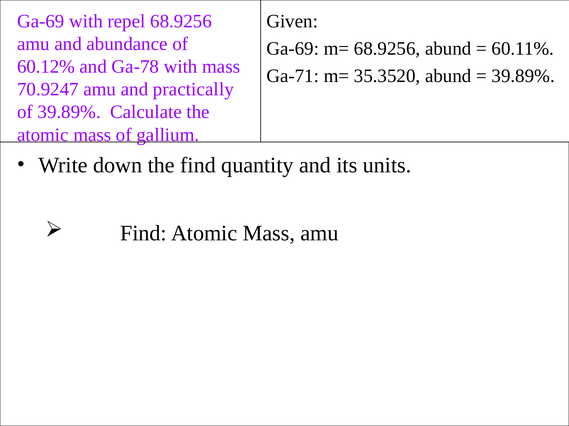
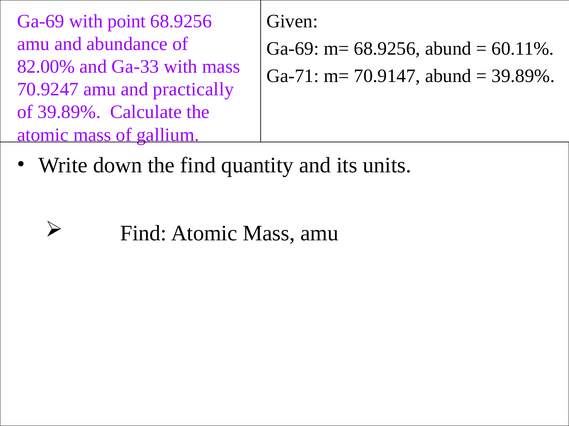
repel: repel -> point (127, 21)
60.12%: 60.12% -> 82.00% (46, 67)
Ga-78: Ga-78 -> Ga-33 (135, 67)
35.3520: 35.3520 -> 70.9147 (387, 76)
